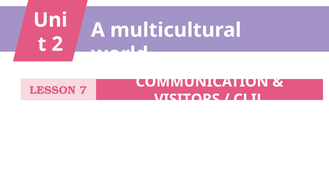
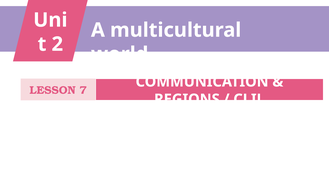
VISITORS: VISITORS -> REGIONS (187, 99)
